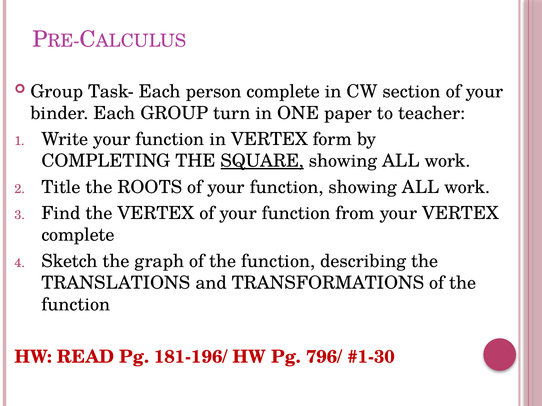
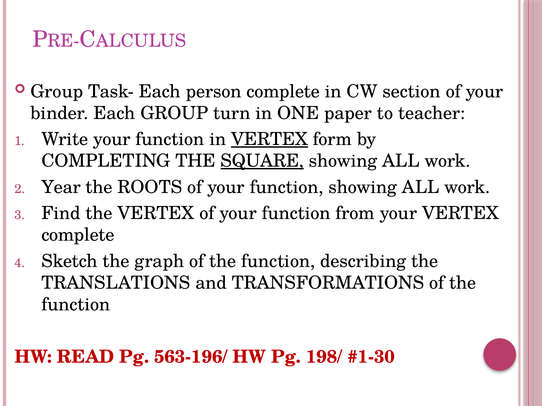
VERTEX underline: none -> present (270, 139)
Title: Title -> Year (61, 187)
181-196/: 181-196/ -> 563-196/ (191, 357)
796/: 796/ -> 198/ (324, 357)
